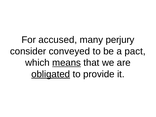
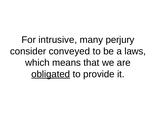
accused: accused -> intrusive (58, 40)
pact: pact -> laws (135, 51)
means underline: present -> none (67, 63)
